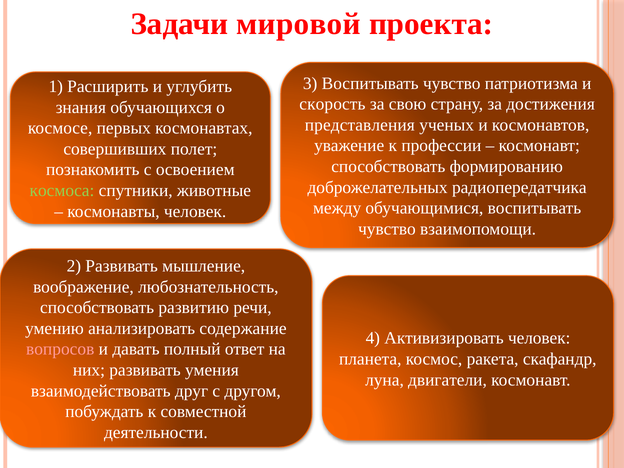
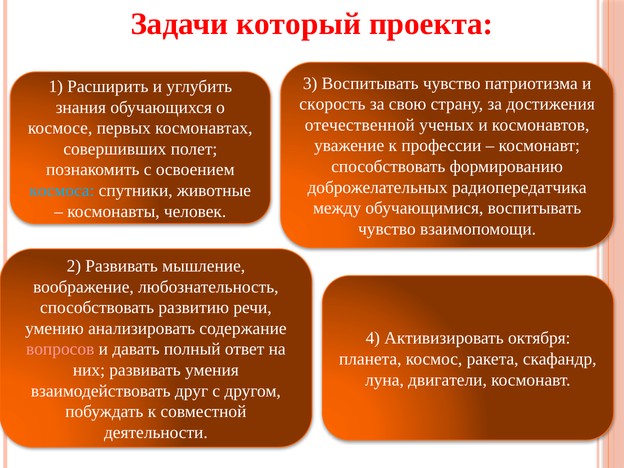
мировой: мировой -> который (299, 24)
представления: представления -> отечественной (360, 125)
космоса colour: light green -> light blue (62, 191)
Активизировать человек: человек -> октября (539, 338)
